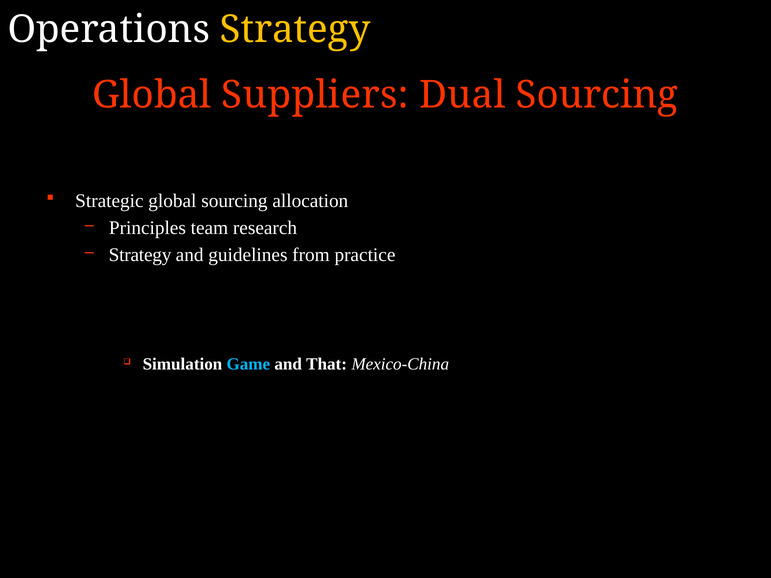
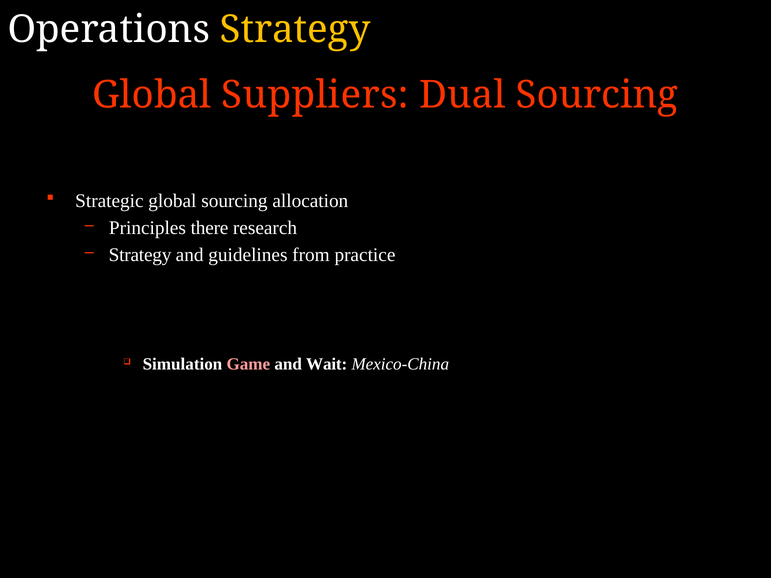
team: team -> there (210, 228)
Game colour: light blue -> pink (248, 364)
That: That -> Wait (327, 364)
